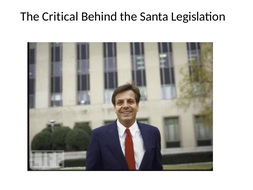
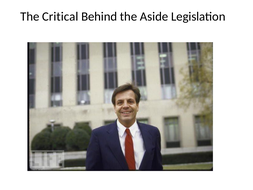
Santa: Santa -> Aside (154, 16)
